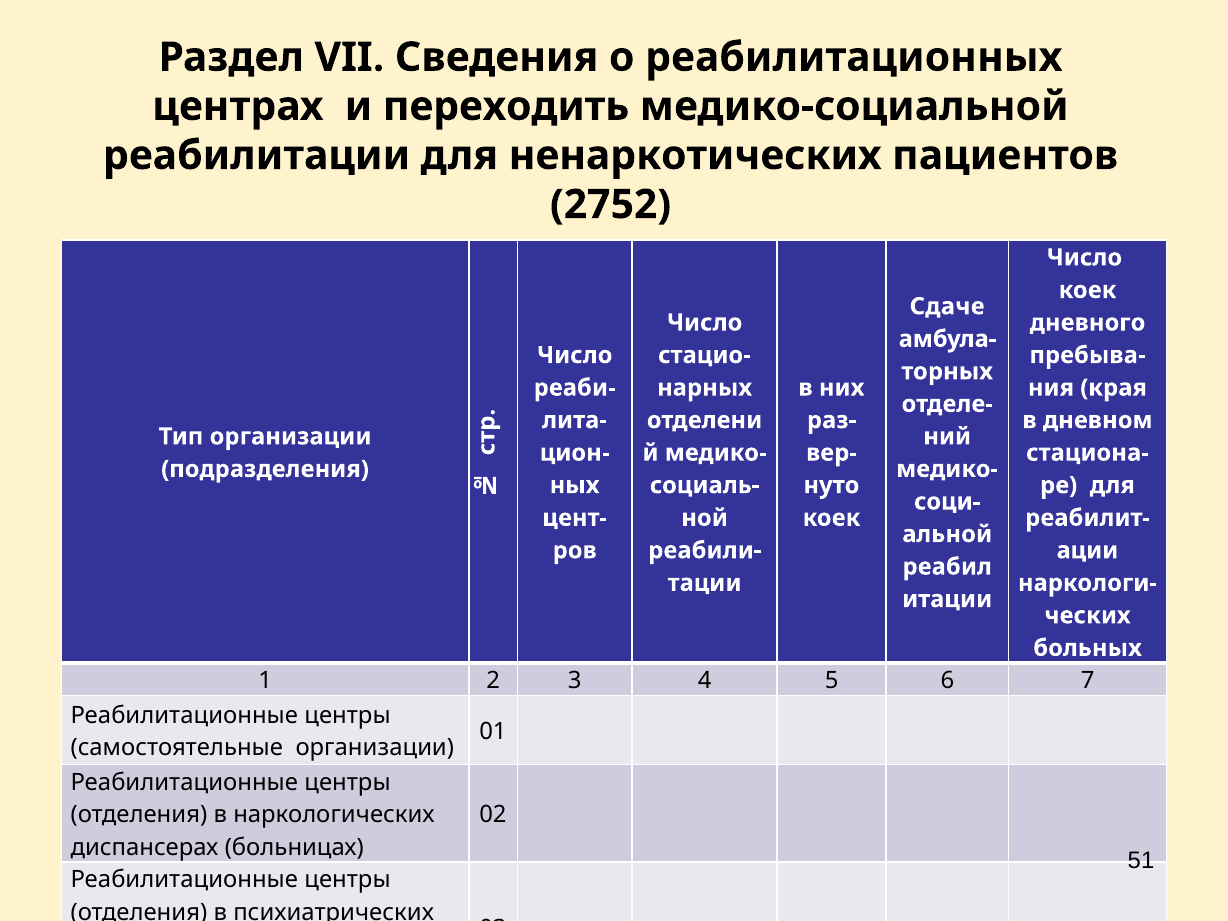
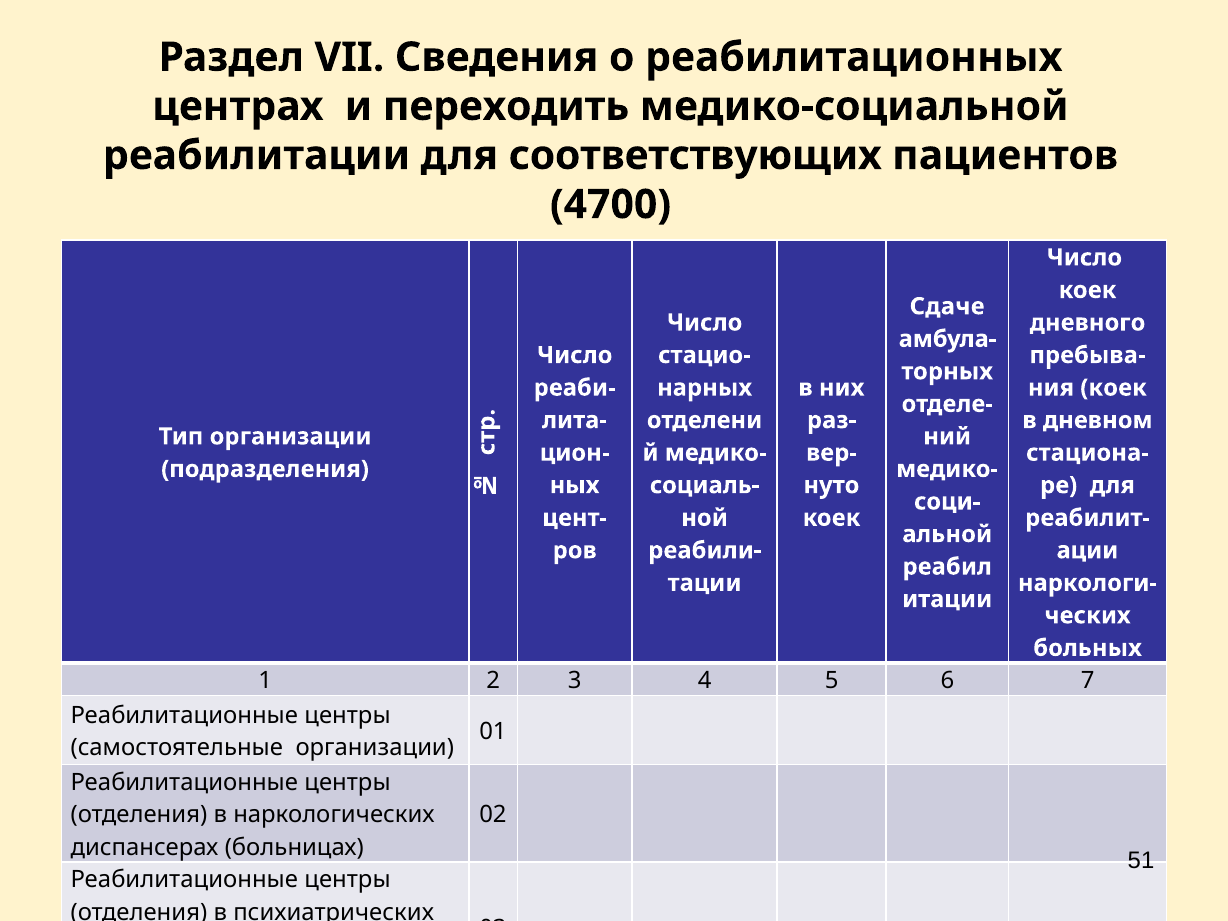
ненаркотических: ненаркотических -> соответствующих (695, 156)
2752: 2752 -> 4700 (611, 205)
края: края -> коек (1114, 388)
